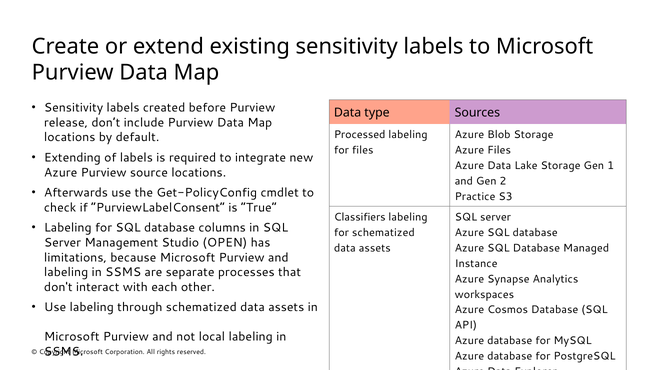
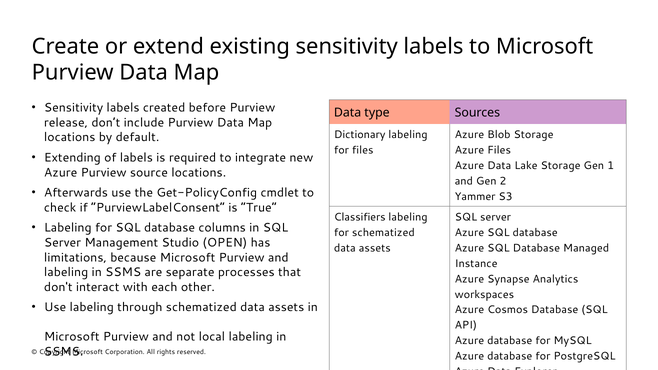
Processed: Processed -> Dictionary (360, 135)
Practice: Practice -> Yammer (475, 197)
